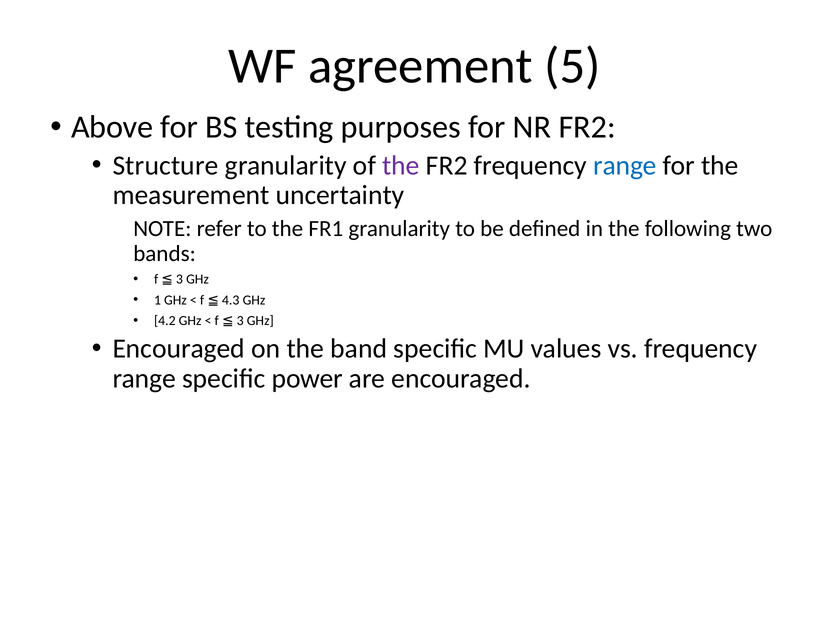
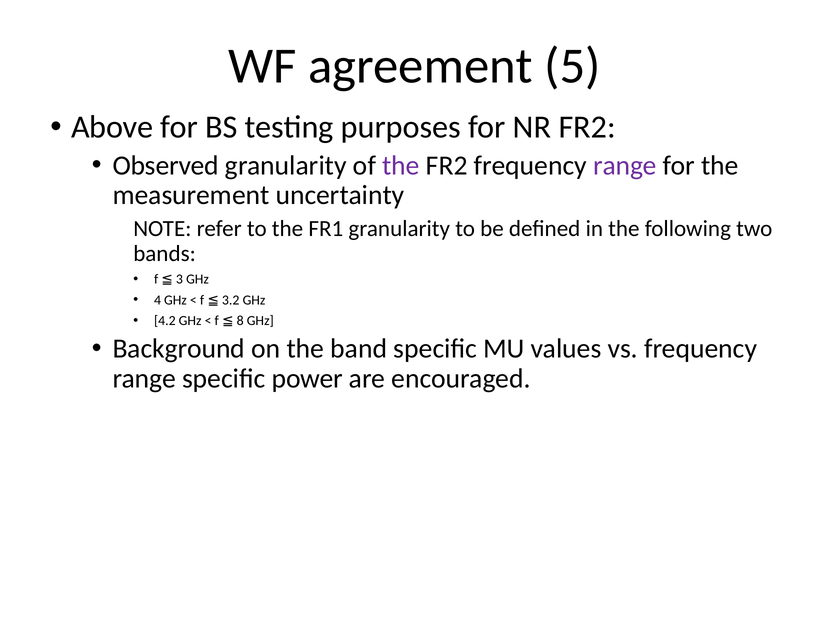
Structure: Structure -> Observed (166, 165)
range colour: blue -> purple (625, 165)
1: 1 -> 4 (158, 300)
4.3: 4.3 -> 3.2 (231, 300)
3: 3 -> 8 (240, 320)
Encouraged: Encouraged -> Background (179, 348)
